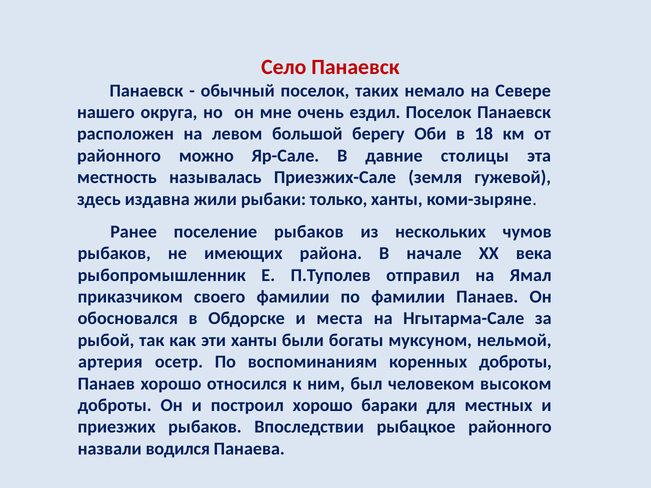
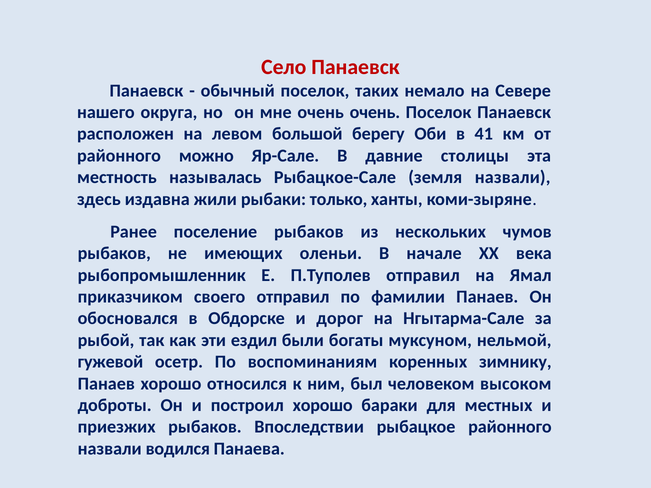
очень ездил: ездил -> очень (375, 112)
18: 18 -> 41 (484, 134)
Приезжих-Сале: Приезжих-Сале -> Рыбацкое-Сале (335, 177)
земля гужевой: гужевой -> назвали (513, 177)
района: района -> оленьи (331, 254)
своего фамилии: фамилии -> отправил (293, 297)
места: места -> дорог (340, 319)
эти ханты: ханты -> ездил (254, 340)
артерия: артерия -> гужевой (110, 362)
коренных доброты: доброты -> зимнику (515, 362)
